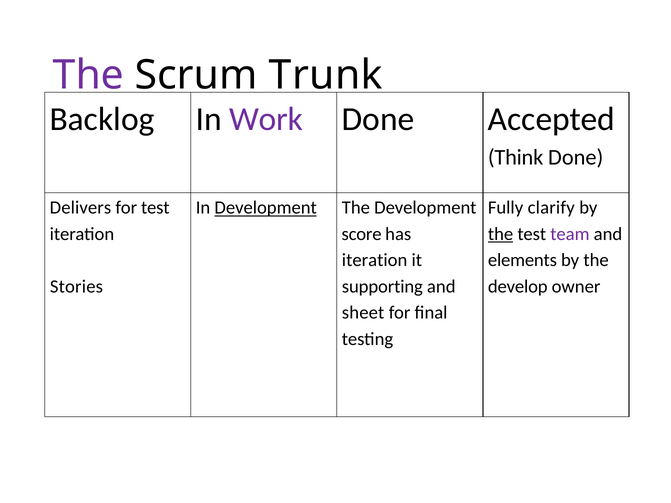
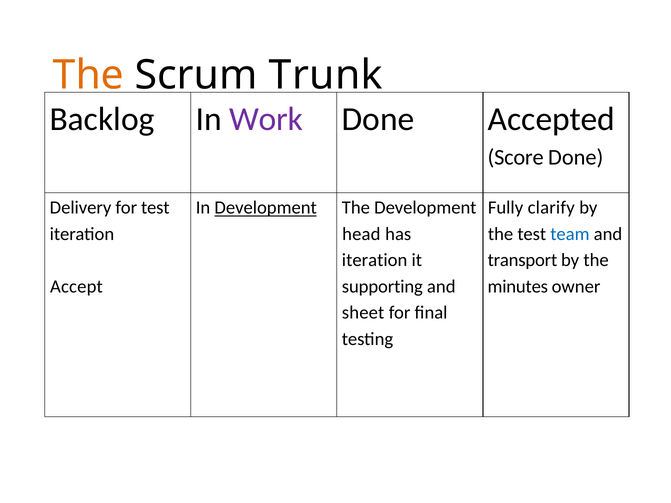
The colour: purple -> orange (88, 75)
Think: Think -> Score (516, 157)
Delivers: Delivers -> Delivery (81, 208)
score: score -> head (361, 234)
the underline: present -> none (501, 234)
team colour: purple -> blue (570, 234)
elements: elements -> transport (522, 260)
Stories: Stories -> Accept (76, 287)
develop: develop -> minutes (518, 287)
